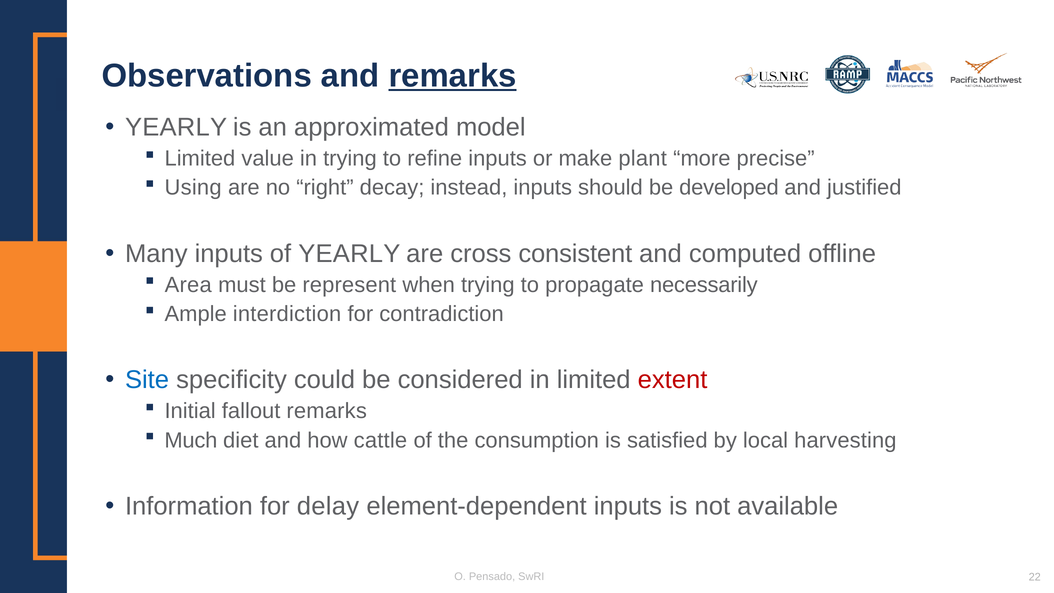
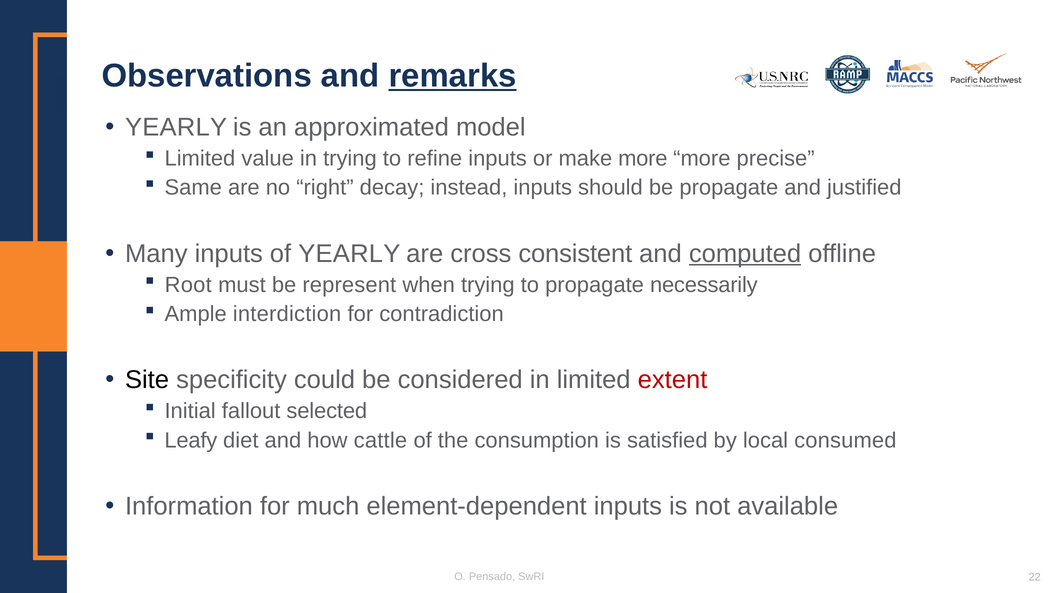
make plant: plant -> more (643, 159)
Using: Using -> Same (193, 188)
be developed: developed -> propagate (729, 188)
computed underline: none -> present (745, 254)
Area: Area -> Root (188, 285)
Site colour: blue -> black (147, 380)
fallout remarks: remarks -> selected (327, 411)
Much: Much -> Leafy (191, 440)
harvesting: harvesting -> consumed (845, 440)
delay: delay -> much (328, 506)
